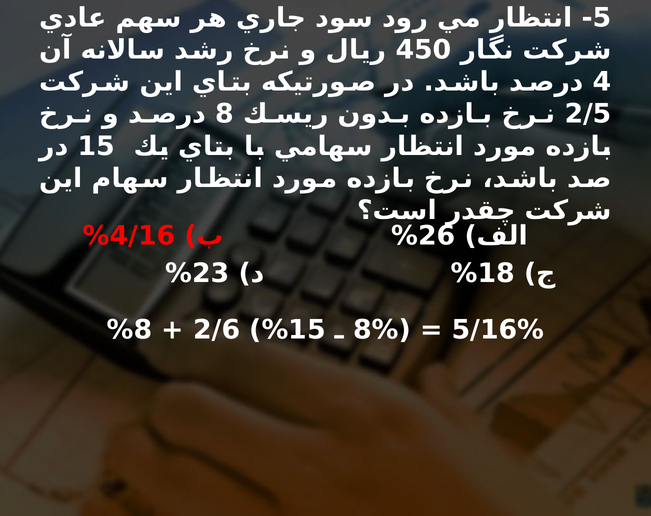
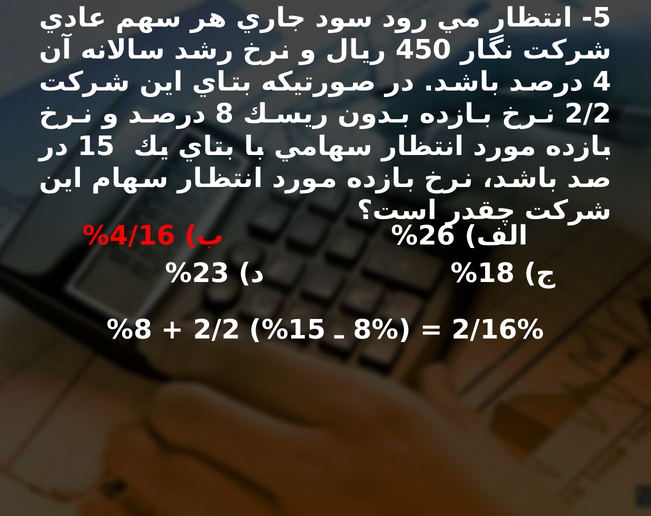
2/5: 2/5 -> 2/2 (588, 114)
2/6: 2/6 -> 2/2 (217, 330)
5/16%: 5/16% -> 2/16% (498, 330)
